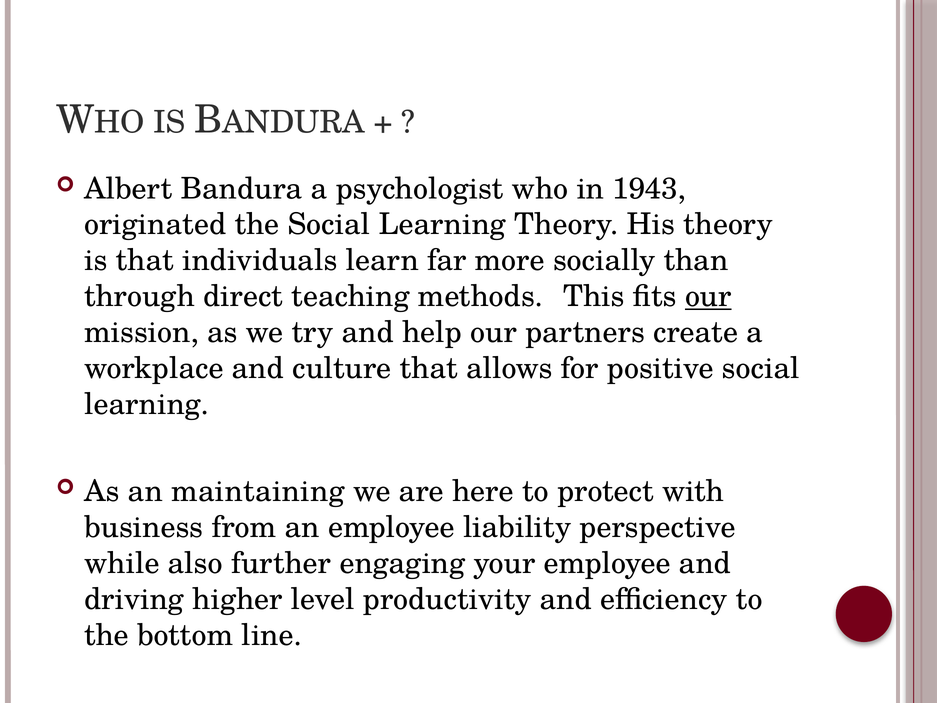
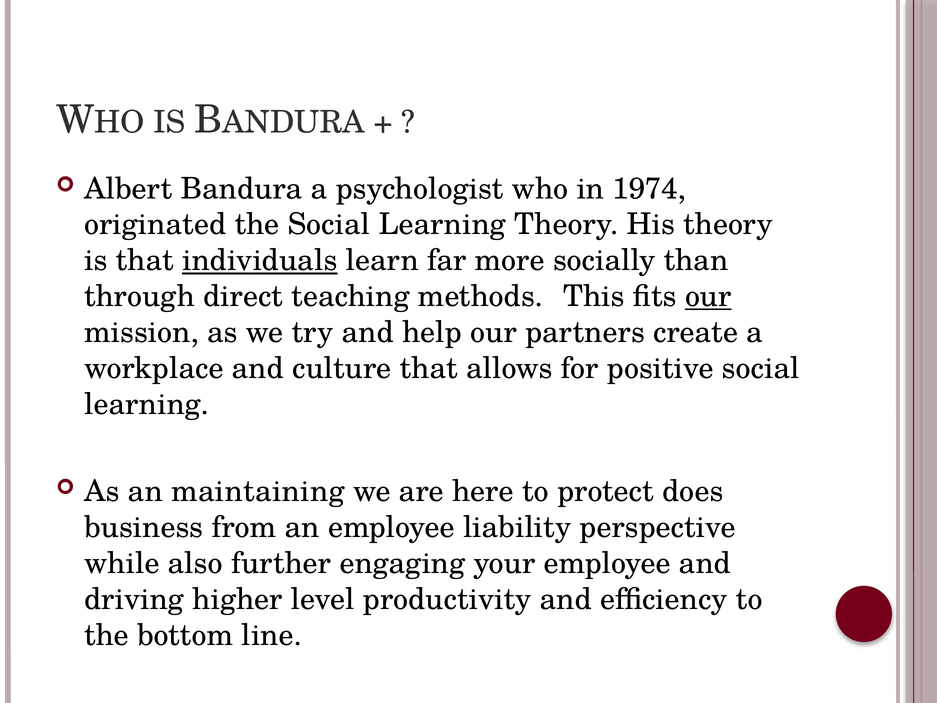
1943: 1943 -> 1974 (649, 189)
individuals underline: none -> present (260, 260)
with: with -> does (693, 491)
